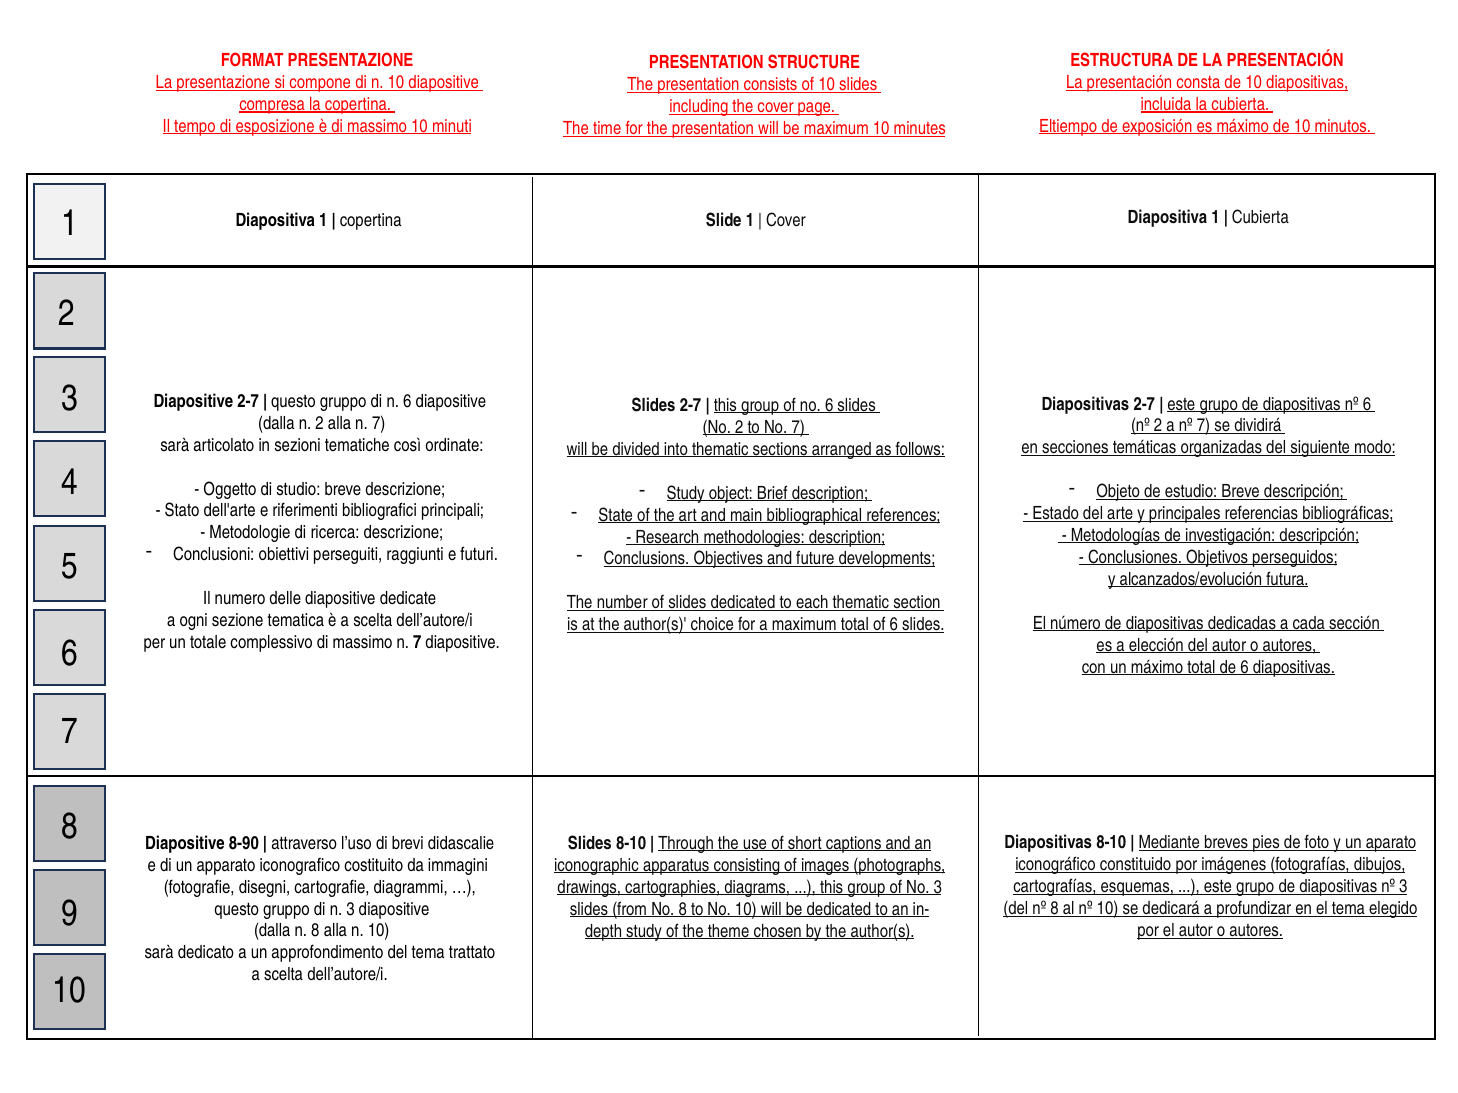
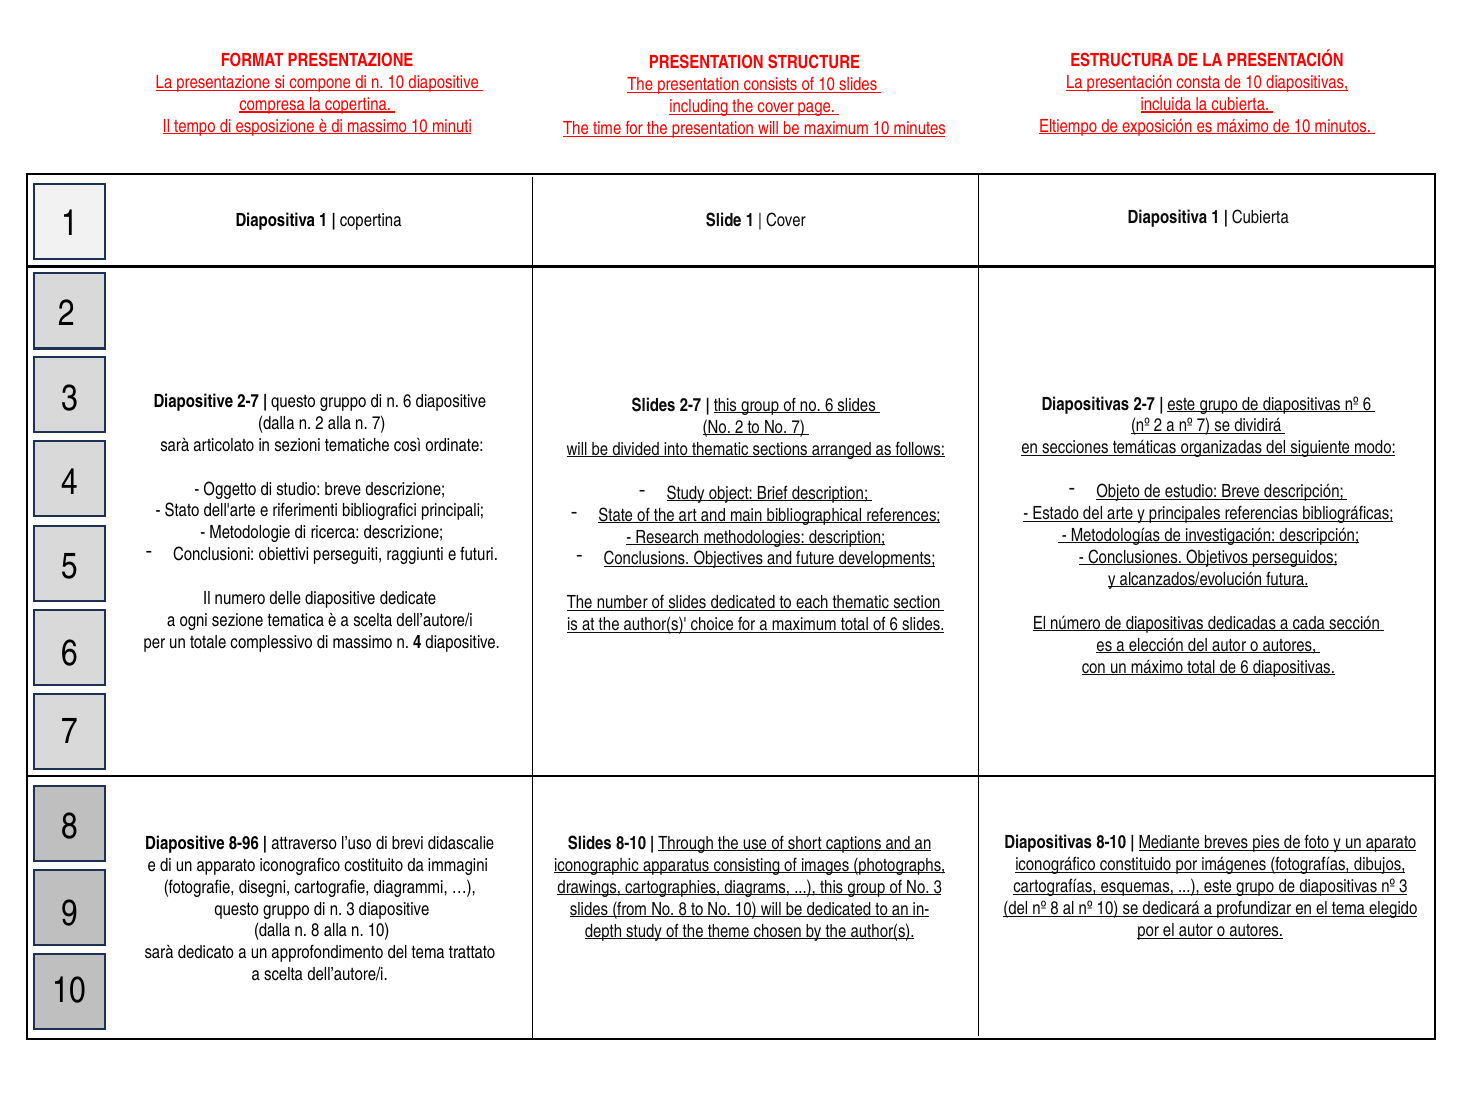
massimo n 7: 7 -> 4 (417, 643)
8-90: 8-90 -> 8-96 (244, 844)
